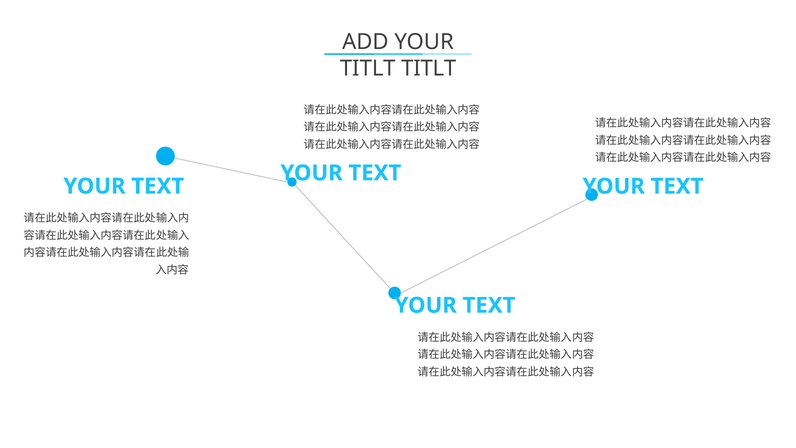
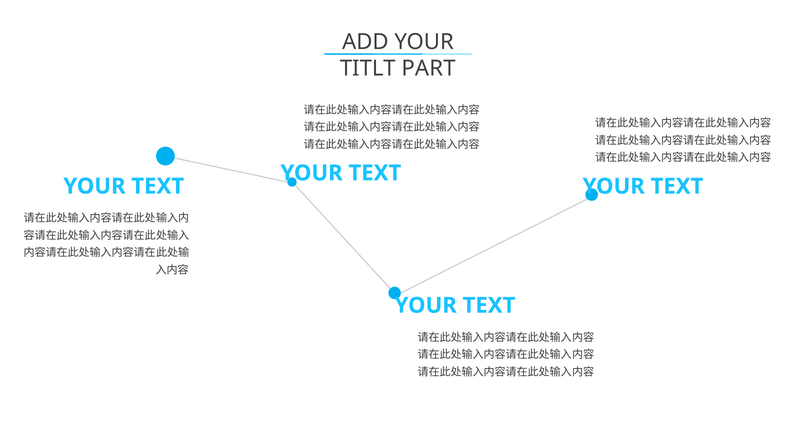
TITLT TITLT: TITLT -> PART (429, 69)
